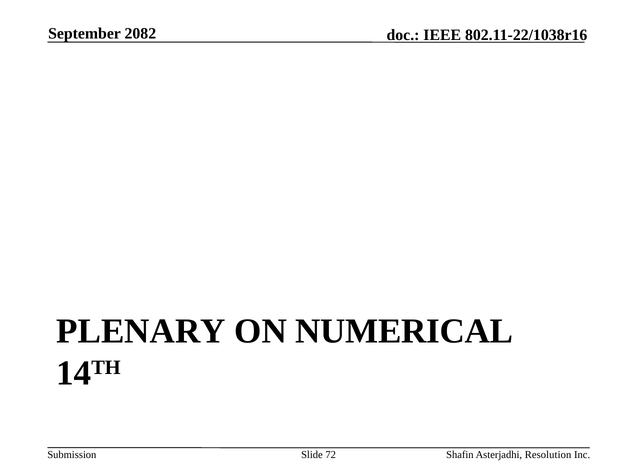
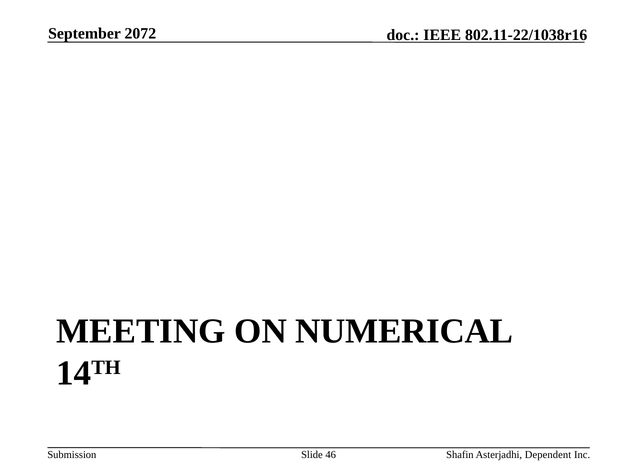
2082: 2082 -> 2072 (140, 34)
PLENARY: PLENARY -> MEETING (141, 331)
72: 72 -> 46 (331, 455)
Resolution: Resolution -> Dependent (548, 455)
